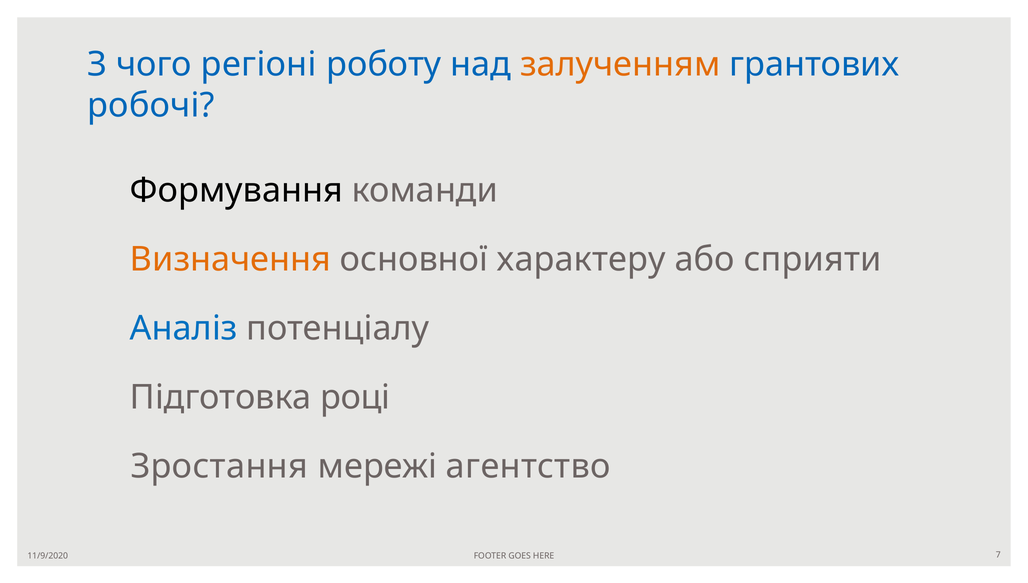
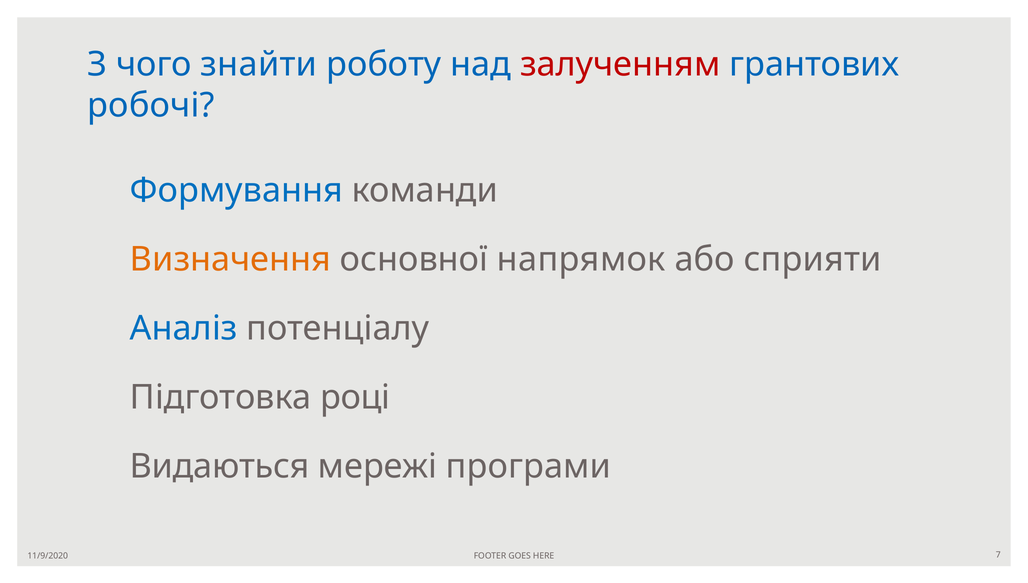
регіоні: регіоні -> знайти (259, 64)
залученням colour: orange -> red (620, 64)
Формування colour: black -> blue (236, 190)
характеру: характеру -> напрямок (581, 259)
Зростання: Зростання -> Видаються (220, 466)
агентство: агентство -> програми (528, 466)
